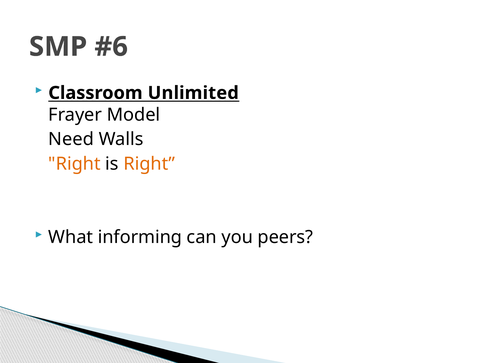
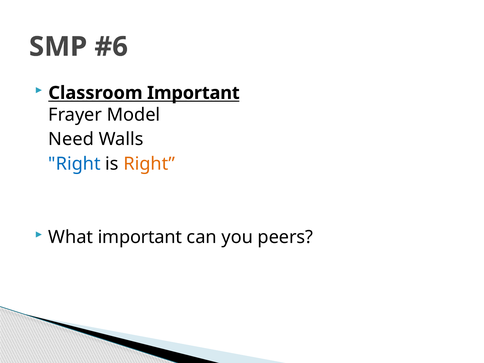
Classroom Unlimited: Unlimited -> Important (193, 93)
Right colour: orange -> blue (74, 164)
What informing: informing -> important (140, 237)
